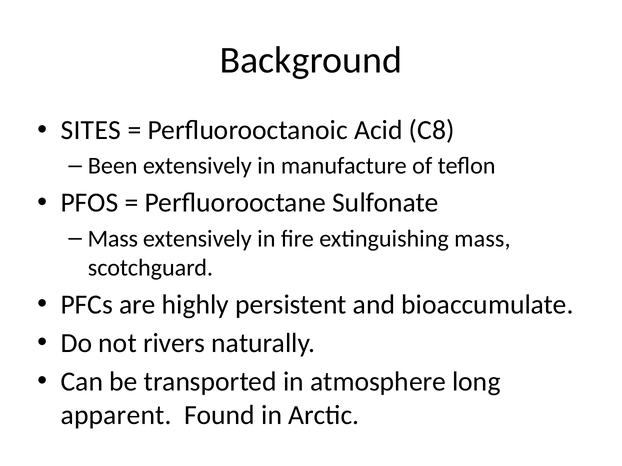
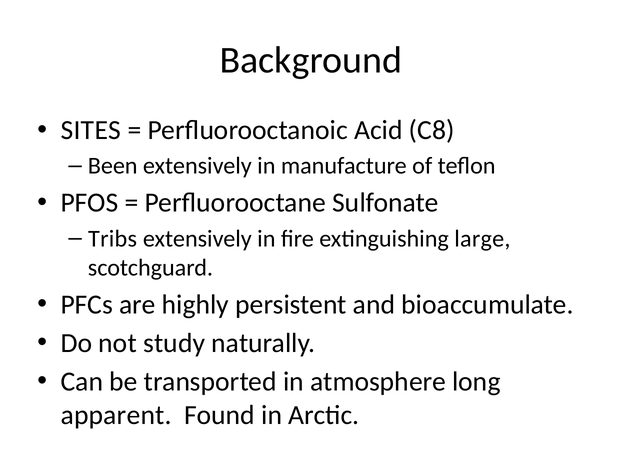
Mass: Mass -> Tribs (113, 239)
extinguishing mass: mass -> large (482, 239)
rivers: rivers -> study (174, 343)
